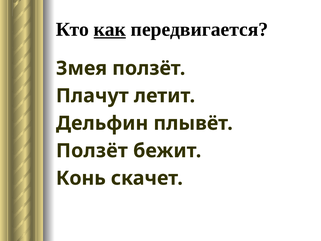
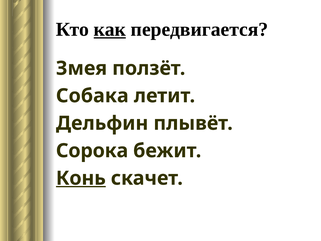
Плачут: Плачут -> Собака (92, 96)
Ползёт: Ползёт -> Сорока (92, 151)
Конь underline: none -> present (81, 178)
